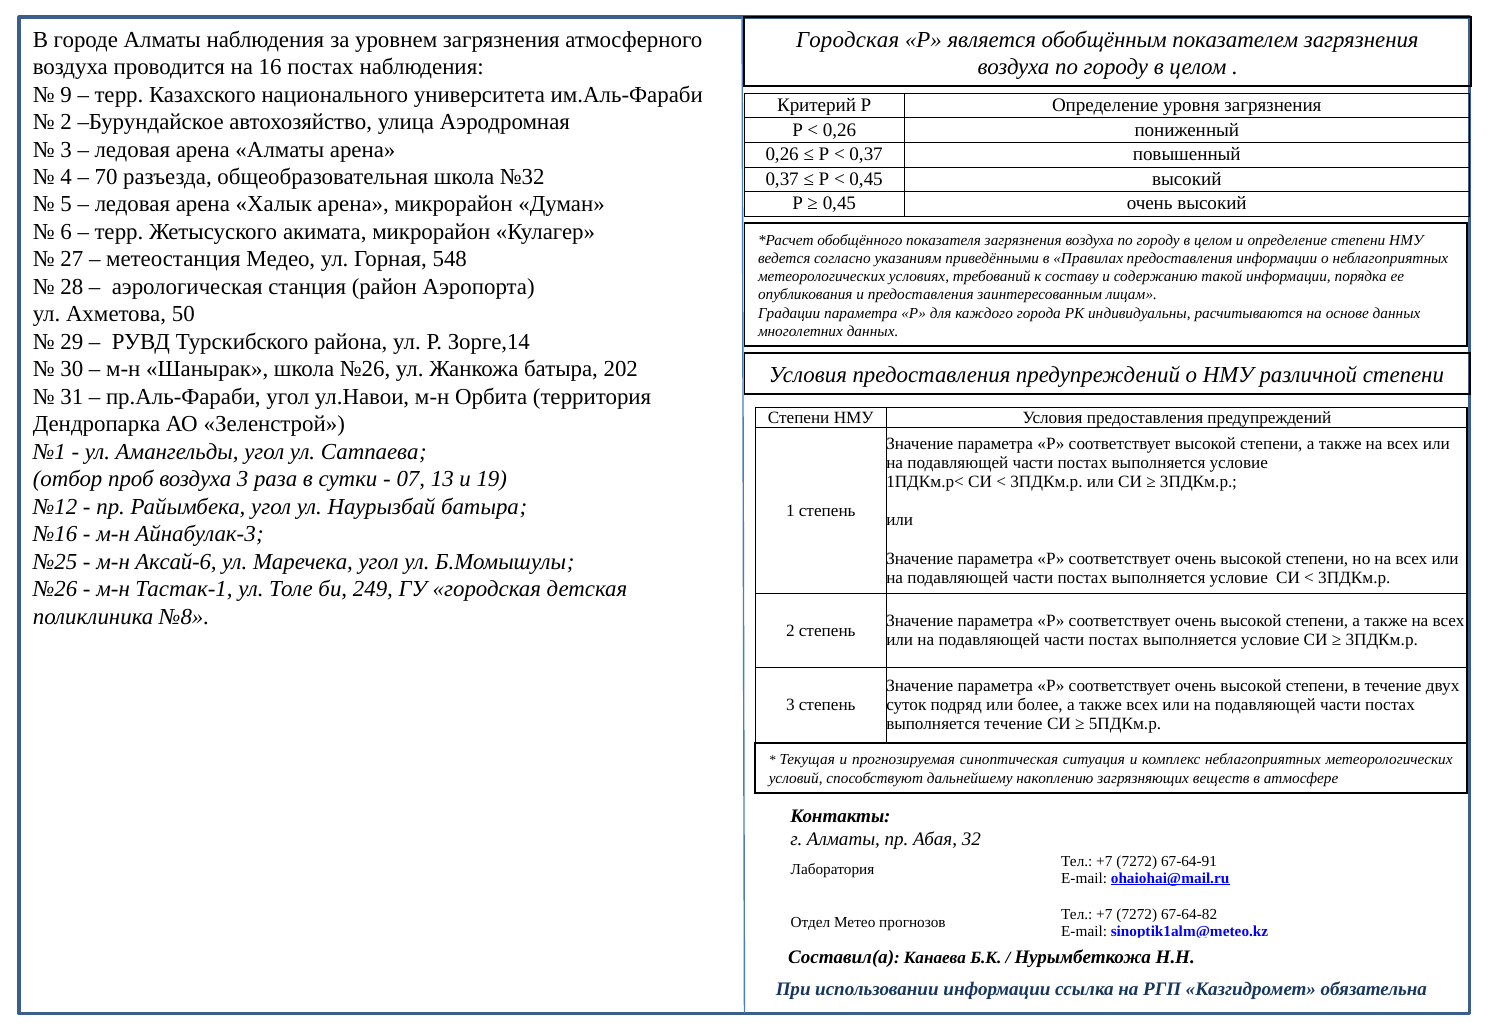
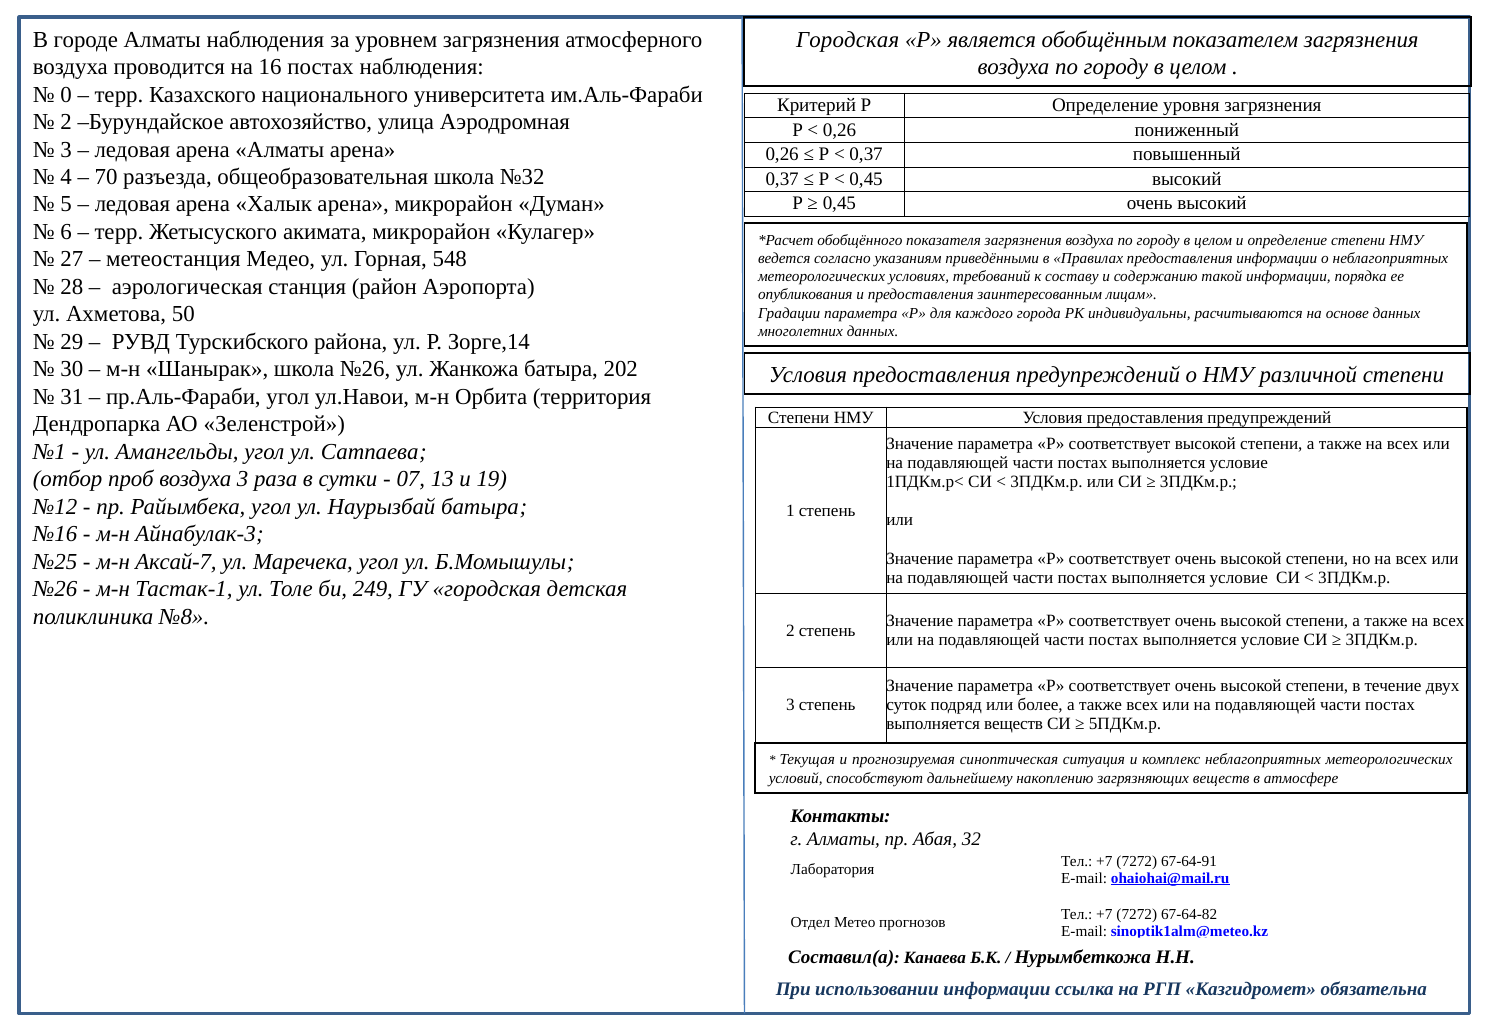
9: 9 -> 0 (66, 94)
Аксай-6: Аксай-6 -> Аксай-7 (176, 562)
выполняется течение: течение -> веществ (1014, 724)
